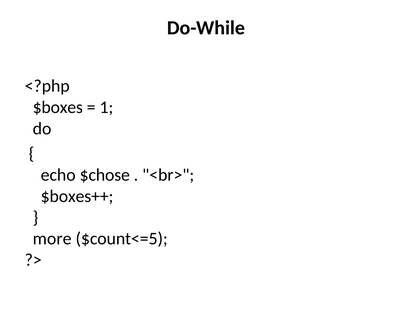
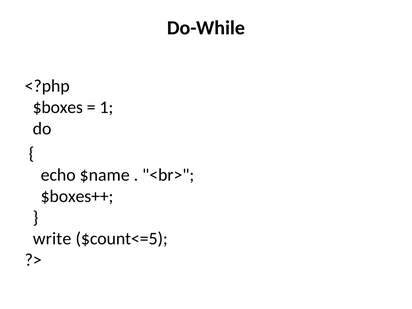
$chose: $chose -> $name (105, 175)
more: more -> write (52, 239)
